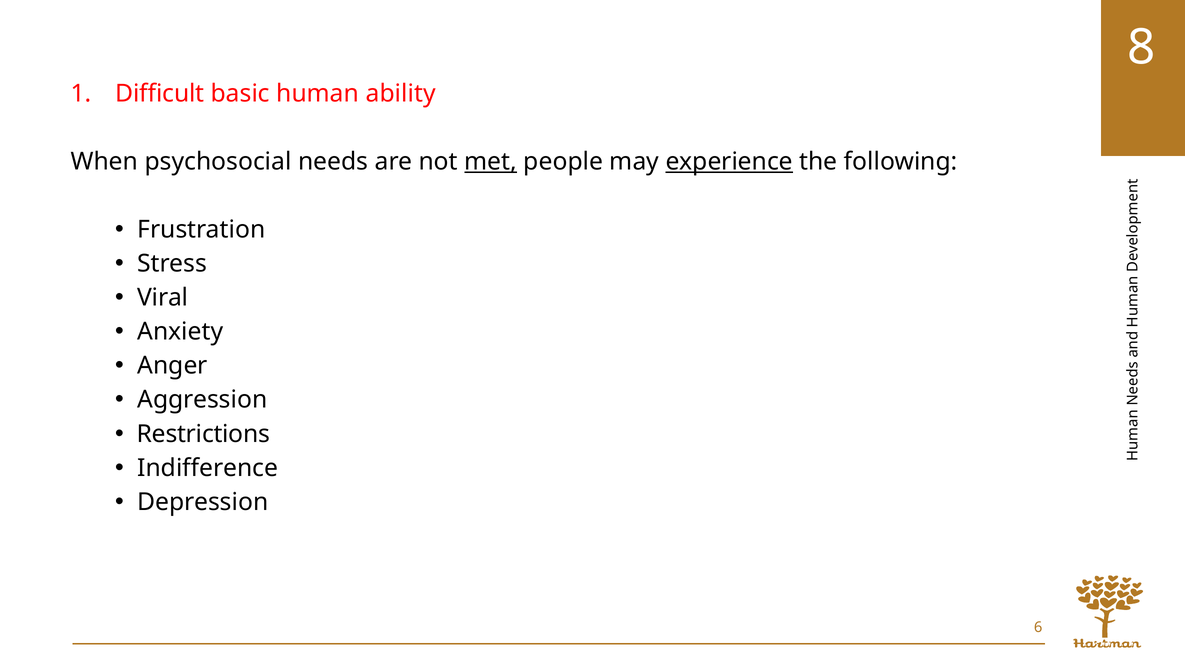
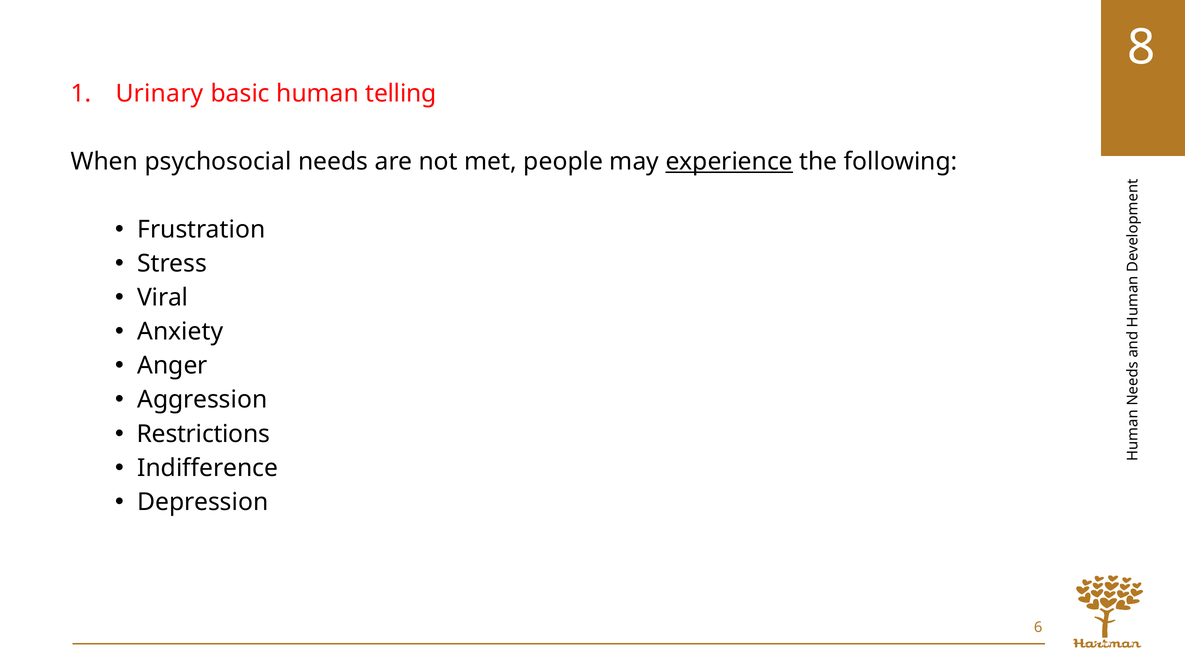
Difficult: Difficult -> Urinary (160, 93)
ability: ability -> telling (401, 93)
met underline: present -> none (491, 162)
